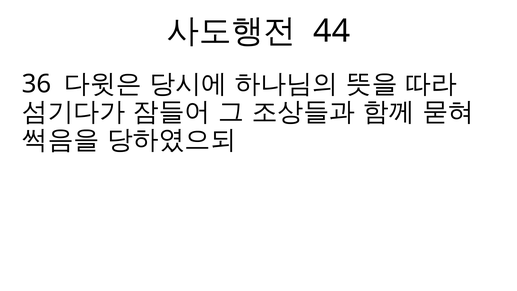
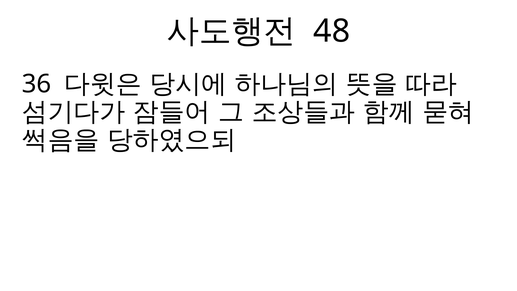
44: 44 -> 48 (332, 31)
